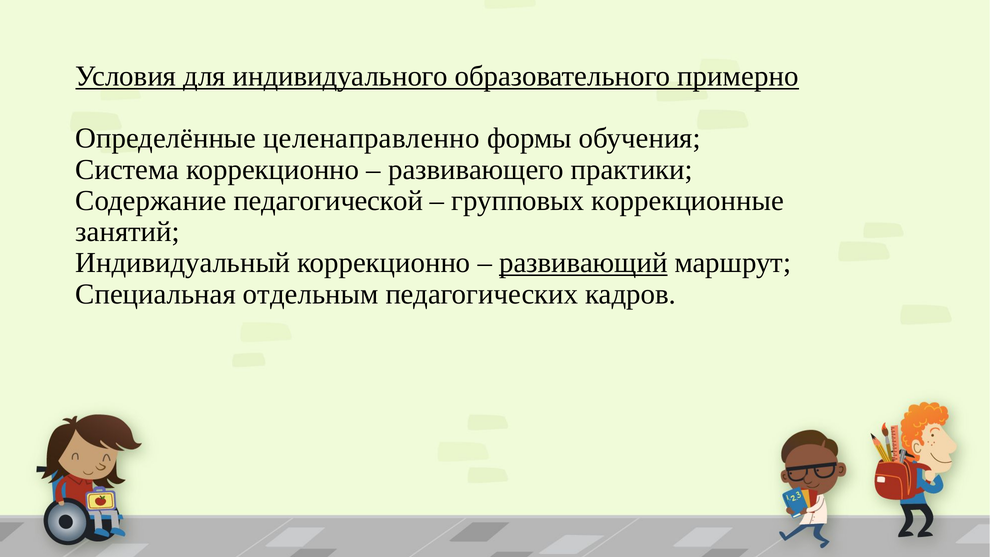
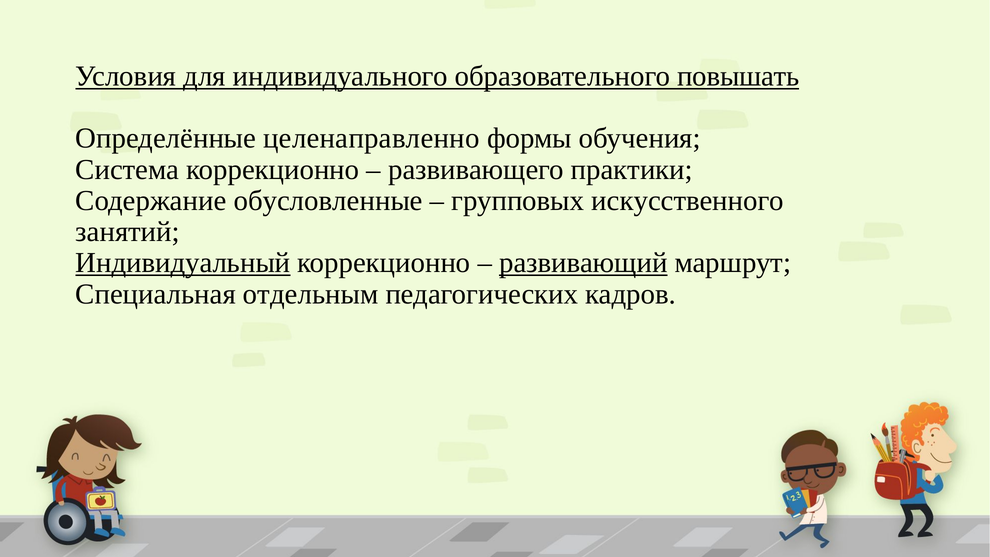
примерно: примерно -> повышать (738, 76)
педагогической: педагогической -> обусловленные (328, 201)
коррекционные: коррекционные -> искусственного (688, 201)
Индивидуальный underline: none -> present (183, 263)
